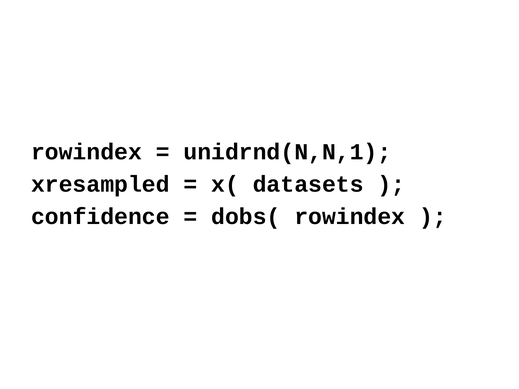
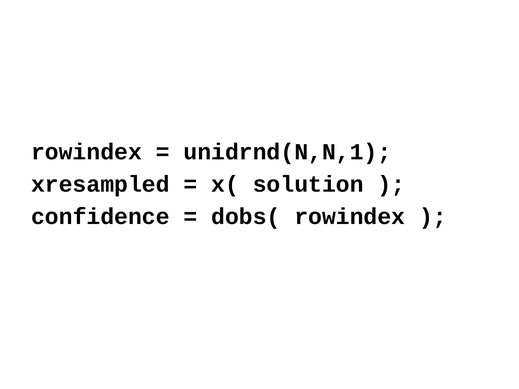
datasets: datasets -> solution (308, 184)
